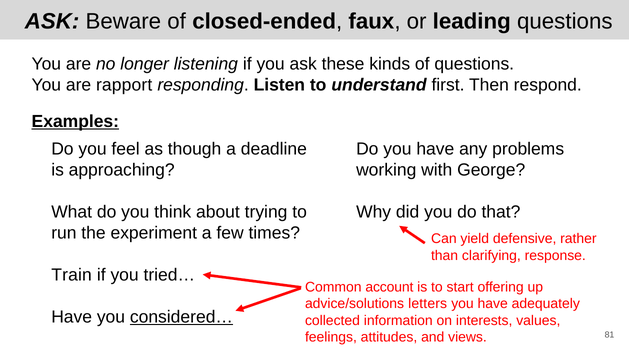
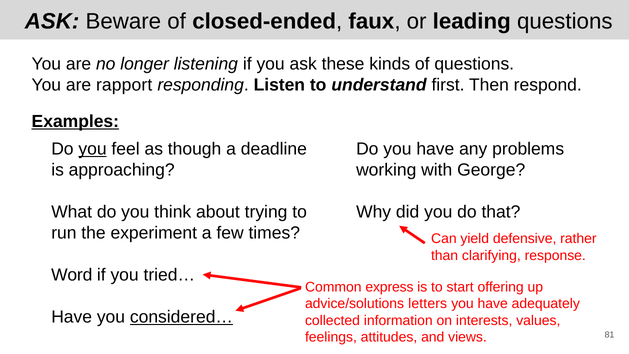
you underline: none -> present (93, 149)
Train: Train -> Word (72, 275)
account: account -> express (389, 287)
